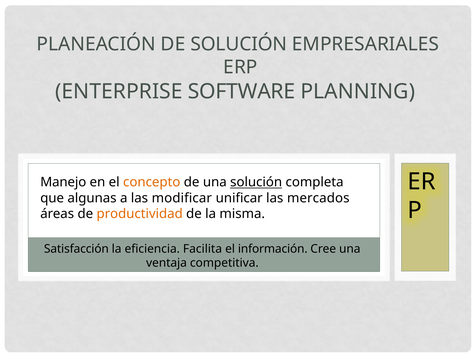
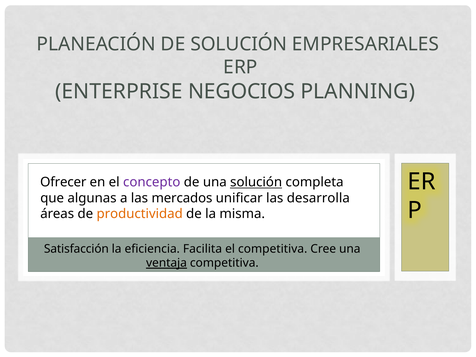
SOFTWARE: SOFTWARE -> NEGOCIOS (242, 91)
Manejo: Manejo -> Ofrecer (63, 182)
concepto colour: orange -> purple (152, 182)
modificar: modificar -> mercados (182, 198)
mercados: mercados -> desarrolla (318, 198)
el información: información -> competitiva (273, 249)
ventaja underline: none -> present (166, 263)
